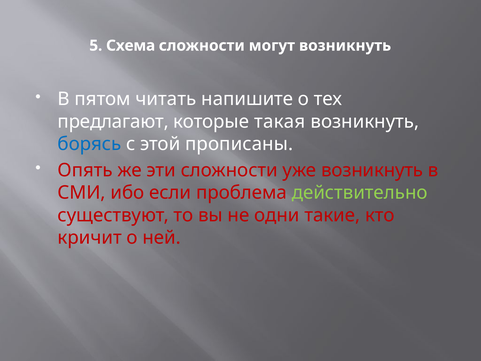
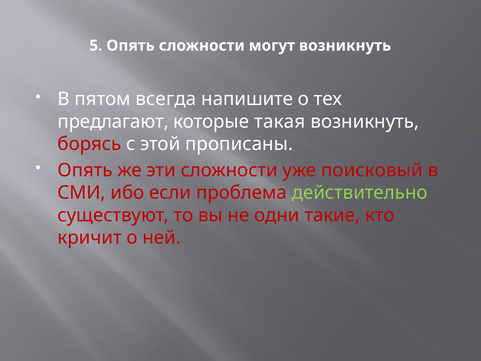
5 Схема: Схема -> Опять (131, 46)
читать: читать -> всегда (166, 99)
борясь colour: blue -> red (89, 144)
уже возникнуть: возникнуть -> поисковый (372, 170)
